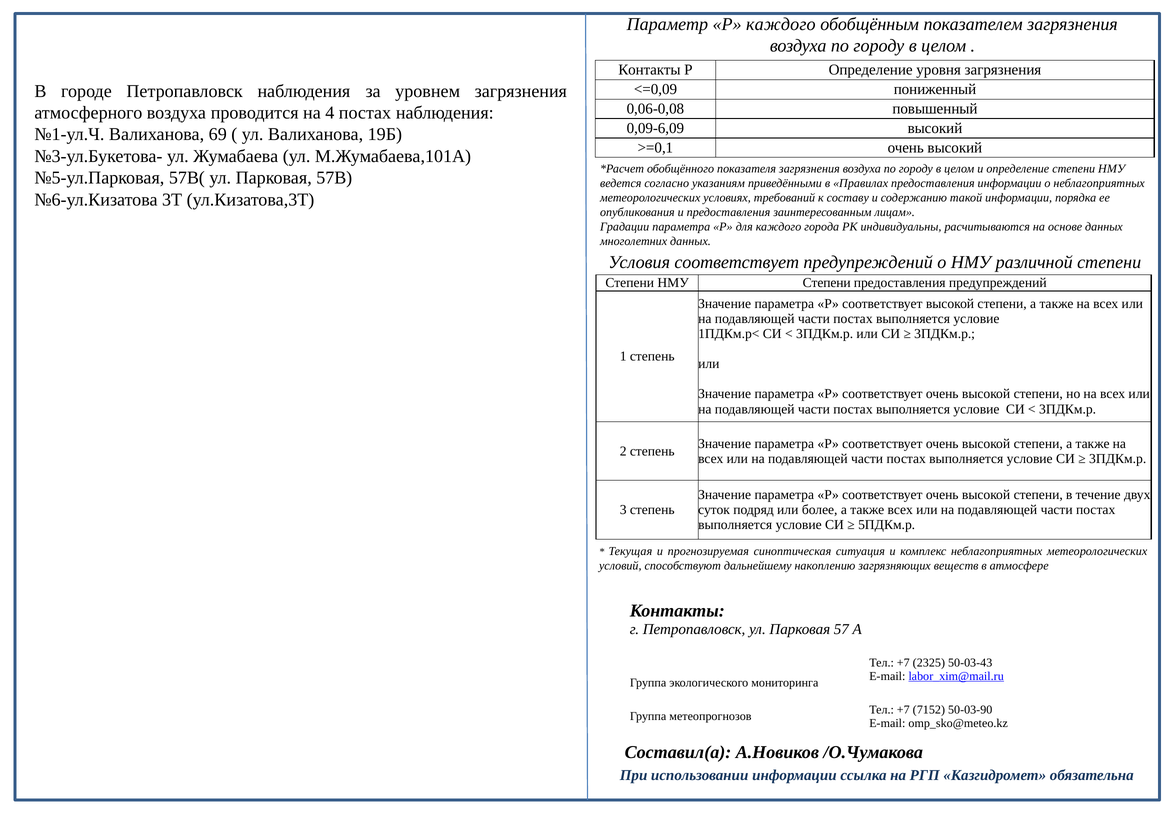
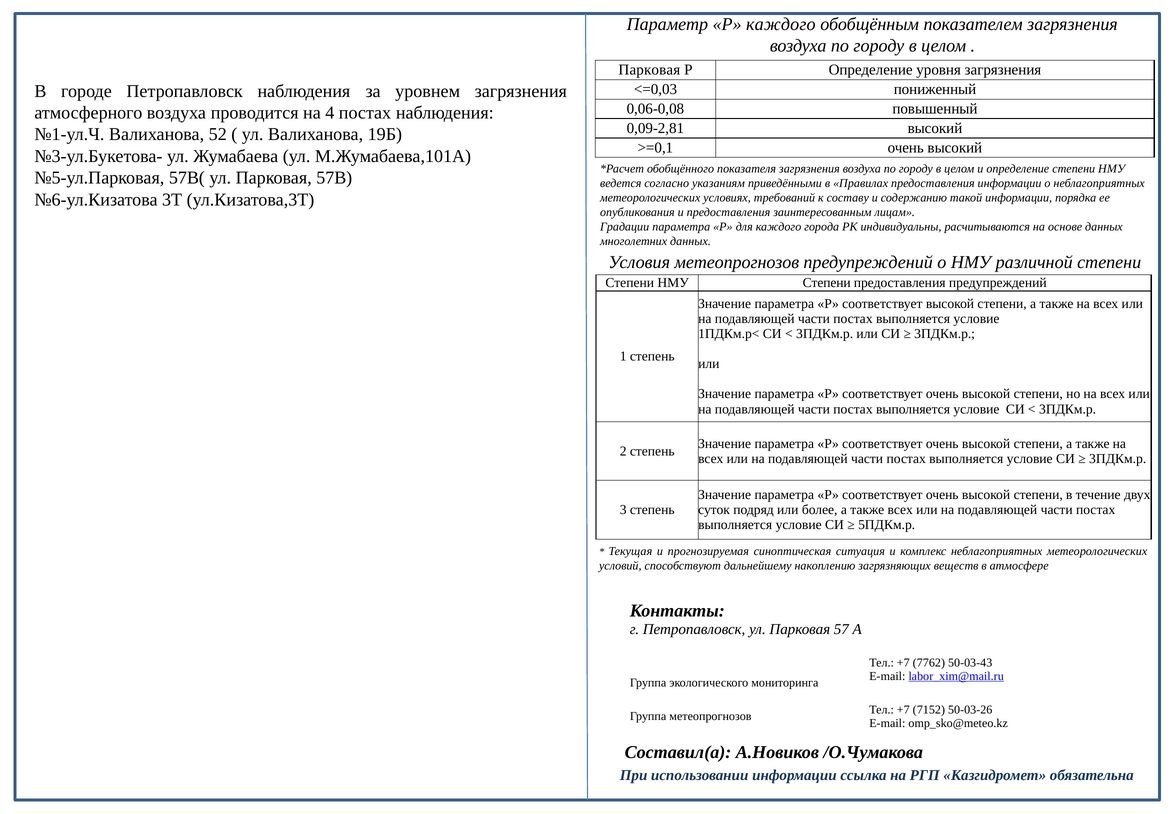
Контакты: Контакты -> Парковая (649, 70)
<=0,09: <=0,09 -> <=0,03 (655, 89)
0,09-6,09: 0,09-6,09 -> 0,09-2,81 (655, 128)
69: 69 -> 52 (218, 134)
Условия соответствует: соответствует -> метеопрогнозов (737, 262)
2325: 2325 -> 7762 (929, 662)
50-03-90: 50-03-90 -> 50-03-26 (970, 709)
